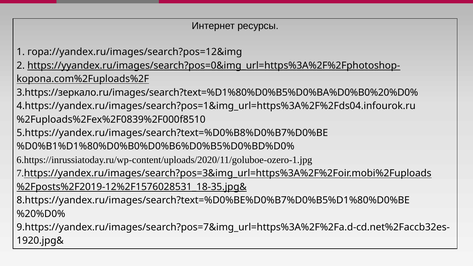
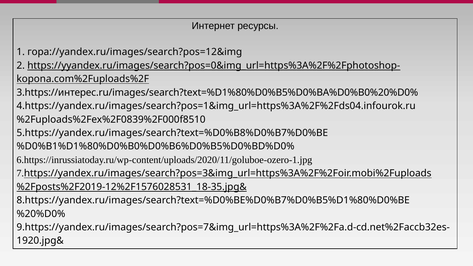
3.https://зеркало.ru/images/search?text=%D1%80%D0%B5%D0%BA%D0%B0%20%D0%: 3.https://зеркало.ru/images/search?text=%D1%80%D0%B5%D0%BA%D0%B0%20%D0% -> 3.https://интерес.ru/images/search?text=%D1%80%D0%B5%D0%BA%D0%B0%20%D0% (217, 92)
